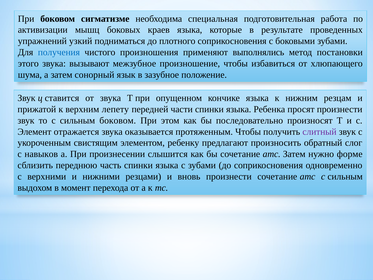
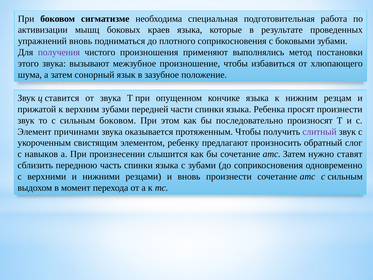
упражнений узкий: узкий -> вновь (81, 41)
получения colour: blue -> purple (59, 52)
верхним лепету: лепету -> зубами (115, 109)
отражается: отражается -> причинами (76, 132)
форме: форме -> ставят (350, 154)
